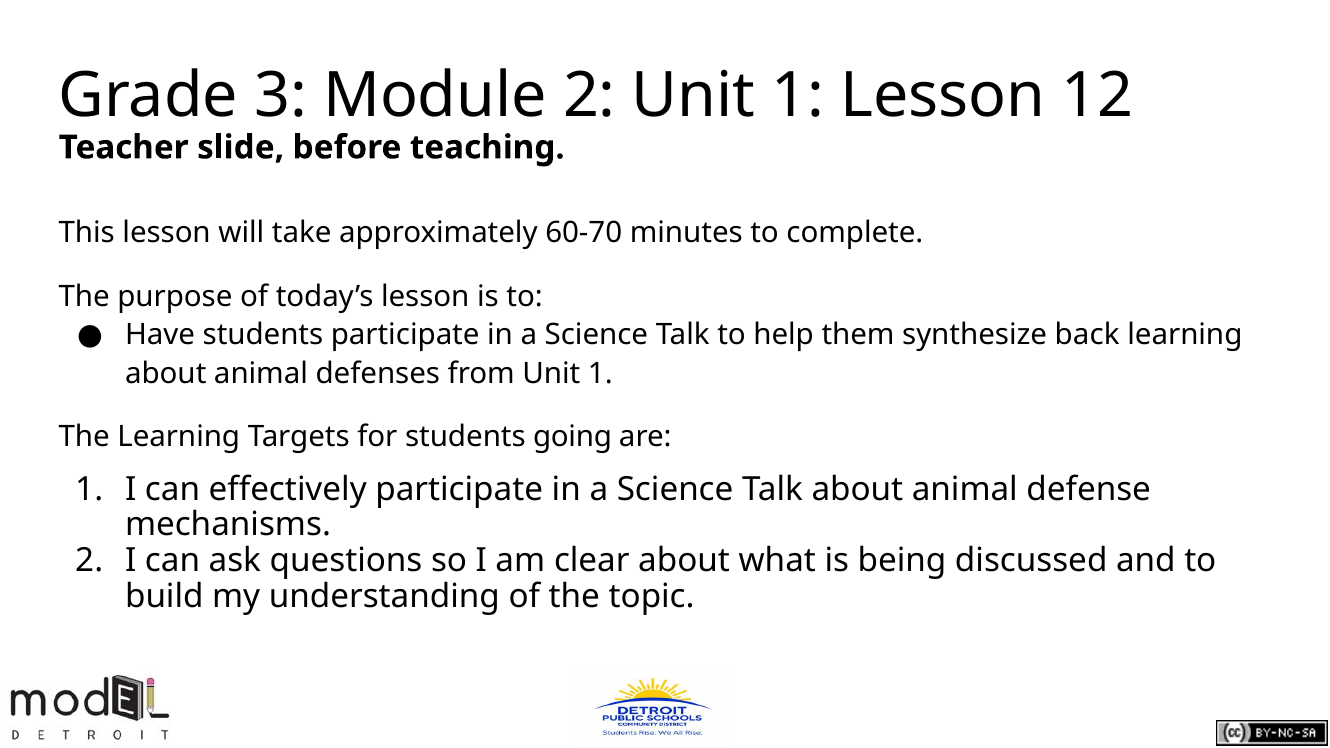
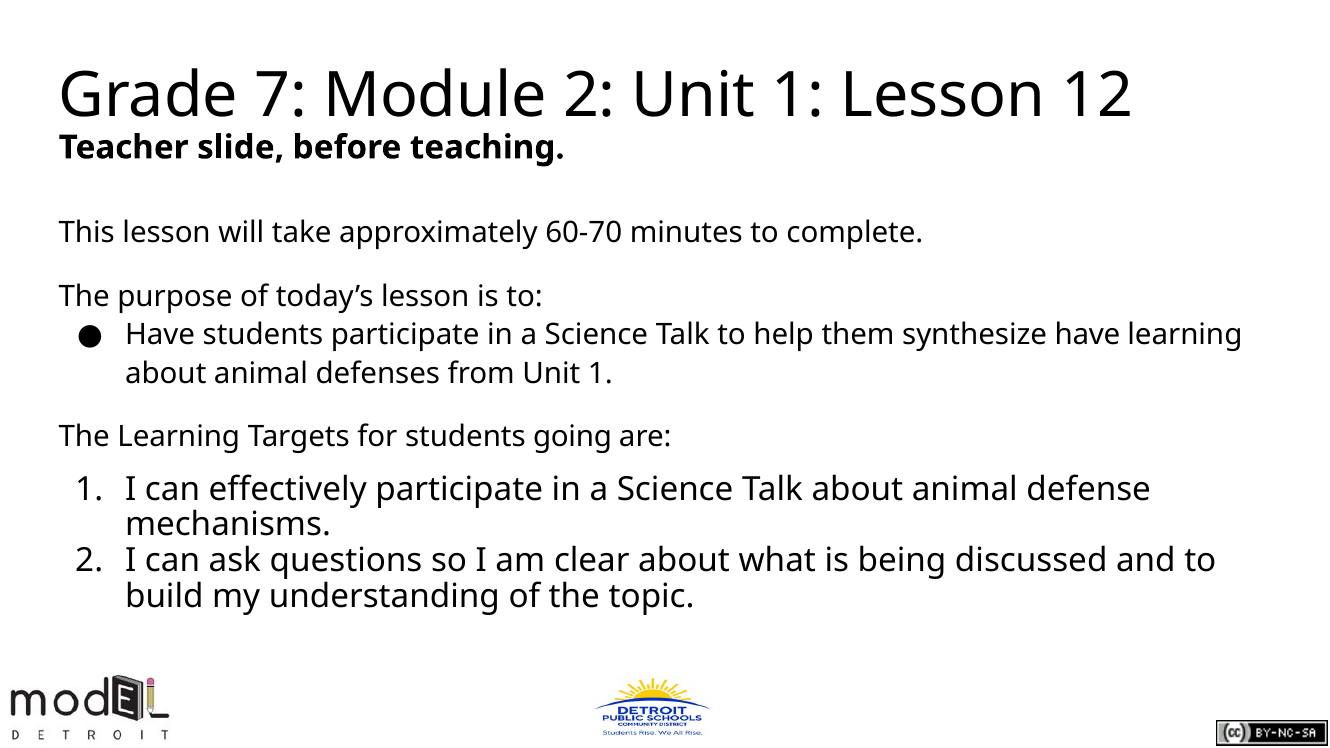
3: 3 -> 7 (281, 95)
synthesize back: back -> have (1087, 335)
